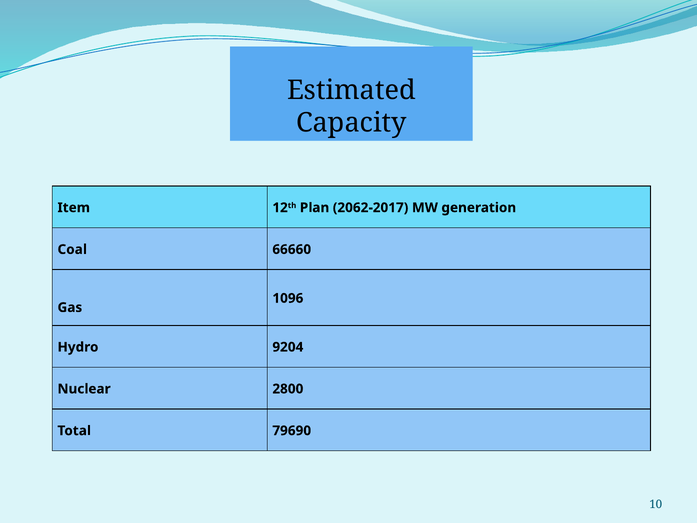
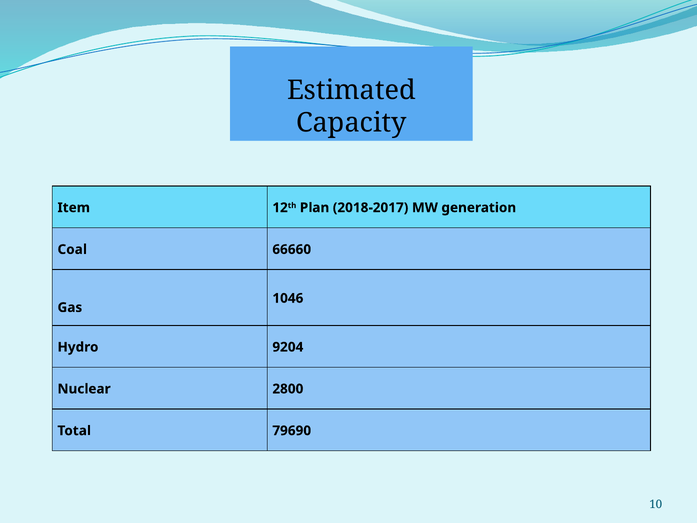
2062-2017: 2062-2017 -> 2018-2017 (371, 208)
1096: 1096 -> 1046 (288, 298)
